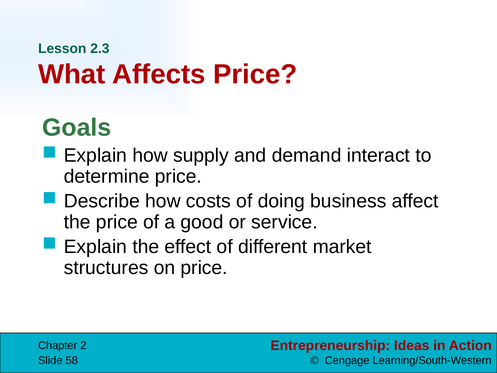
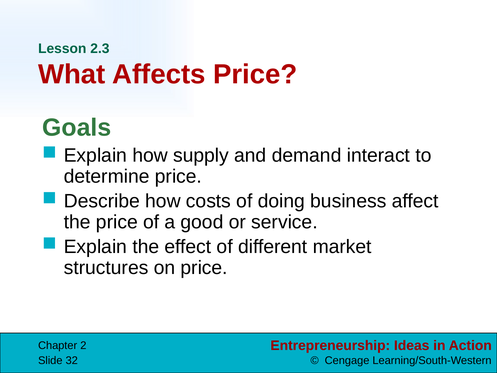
58: 58 -> 32 (72, 360)
